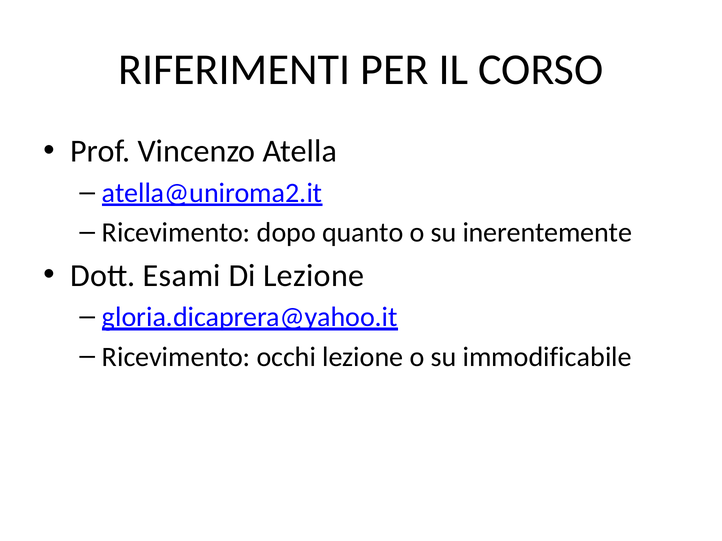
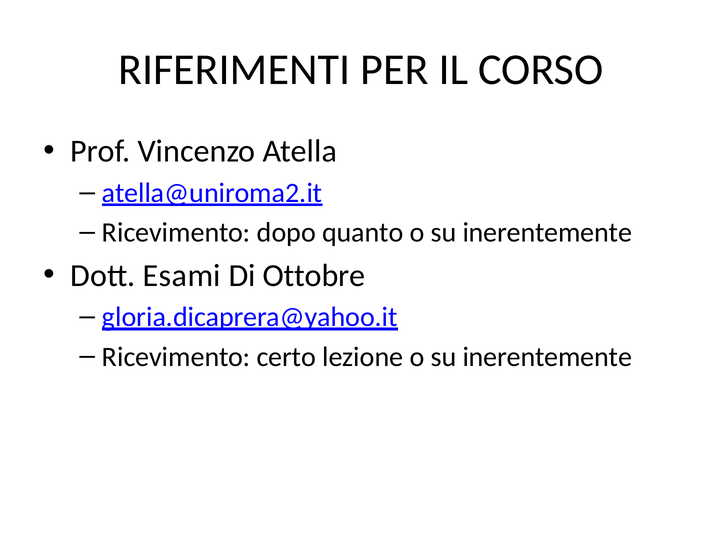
Di Lezione: Lezione -> Ottobre (314, 276)
occhi: occhi -> certo (286, 357)
lezione o su immodificabile: immodificabile -> inerentemente (547, 357)
